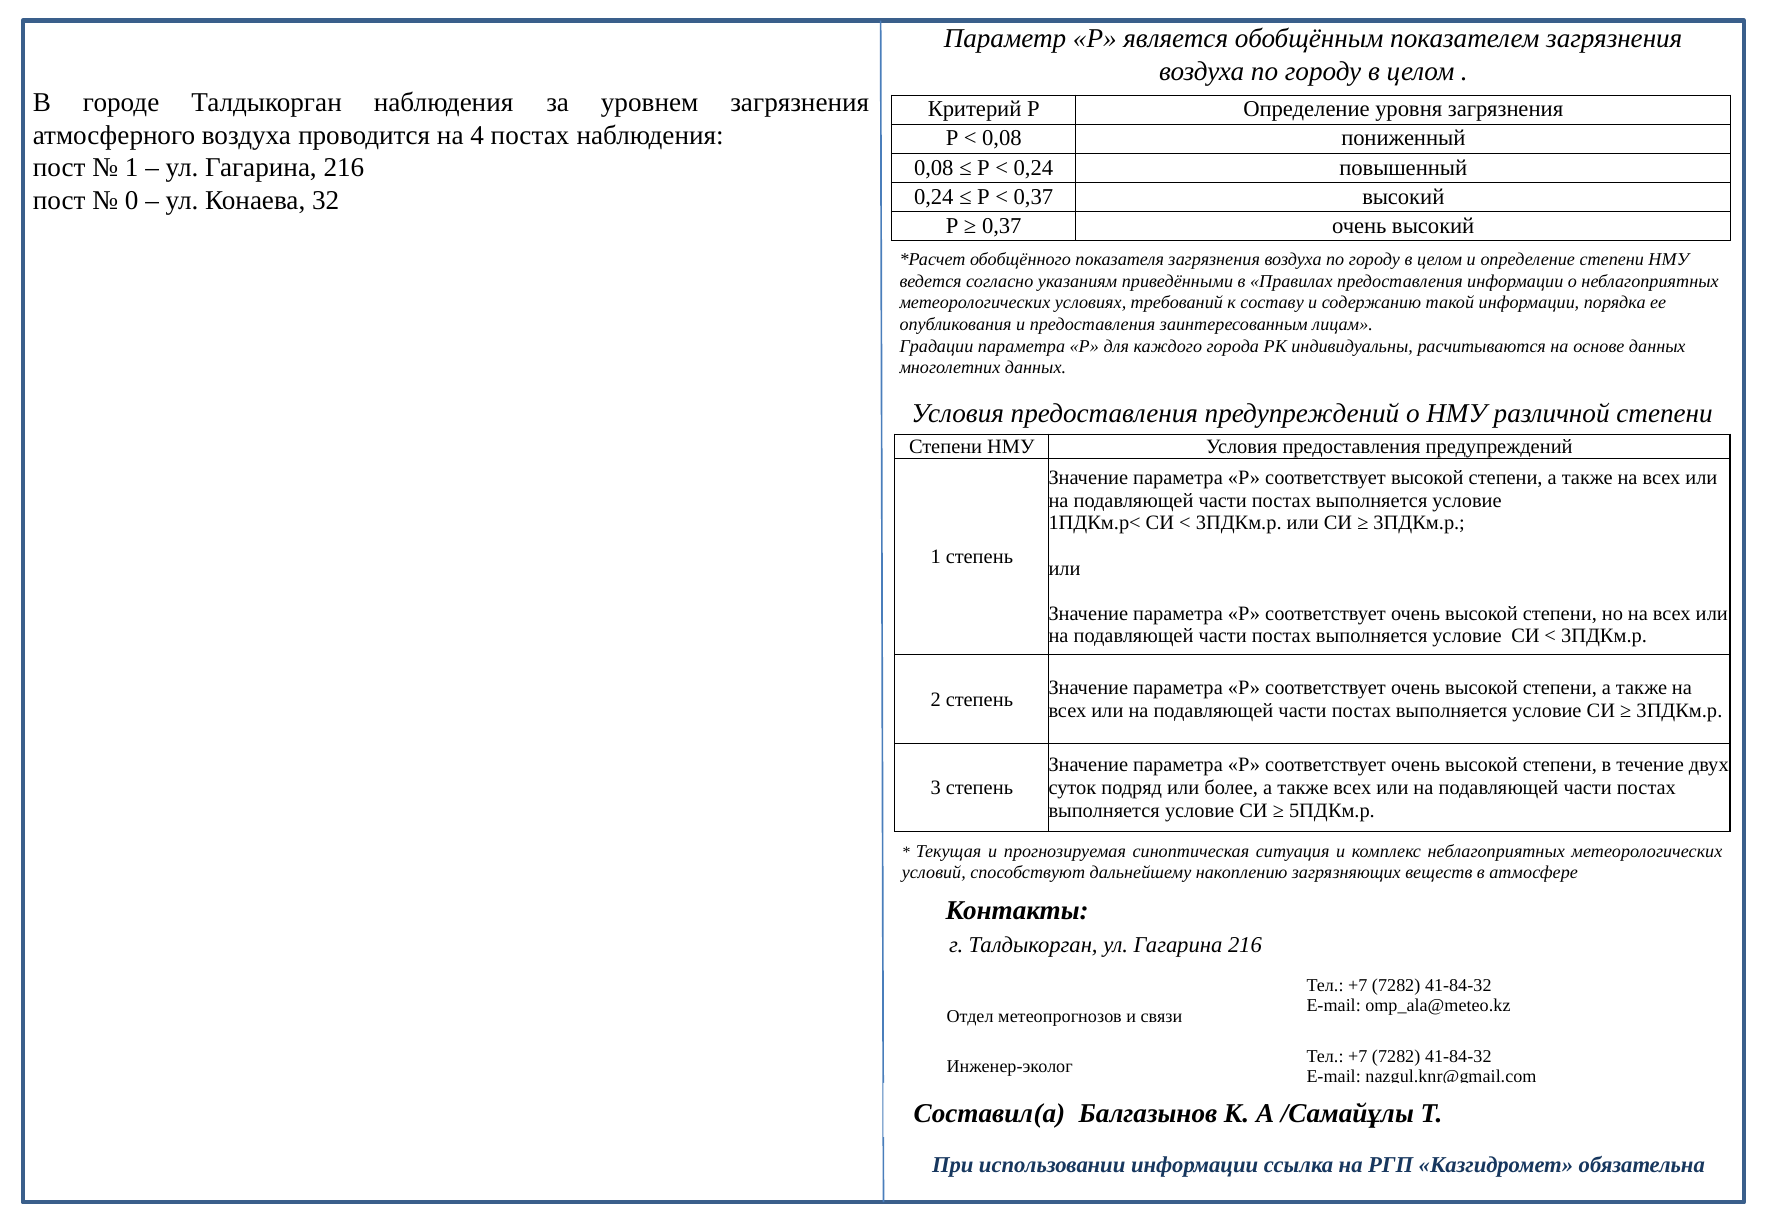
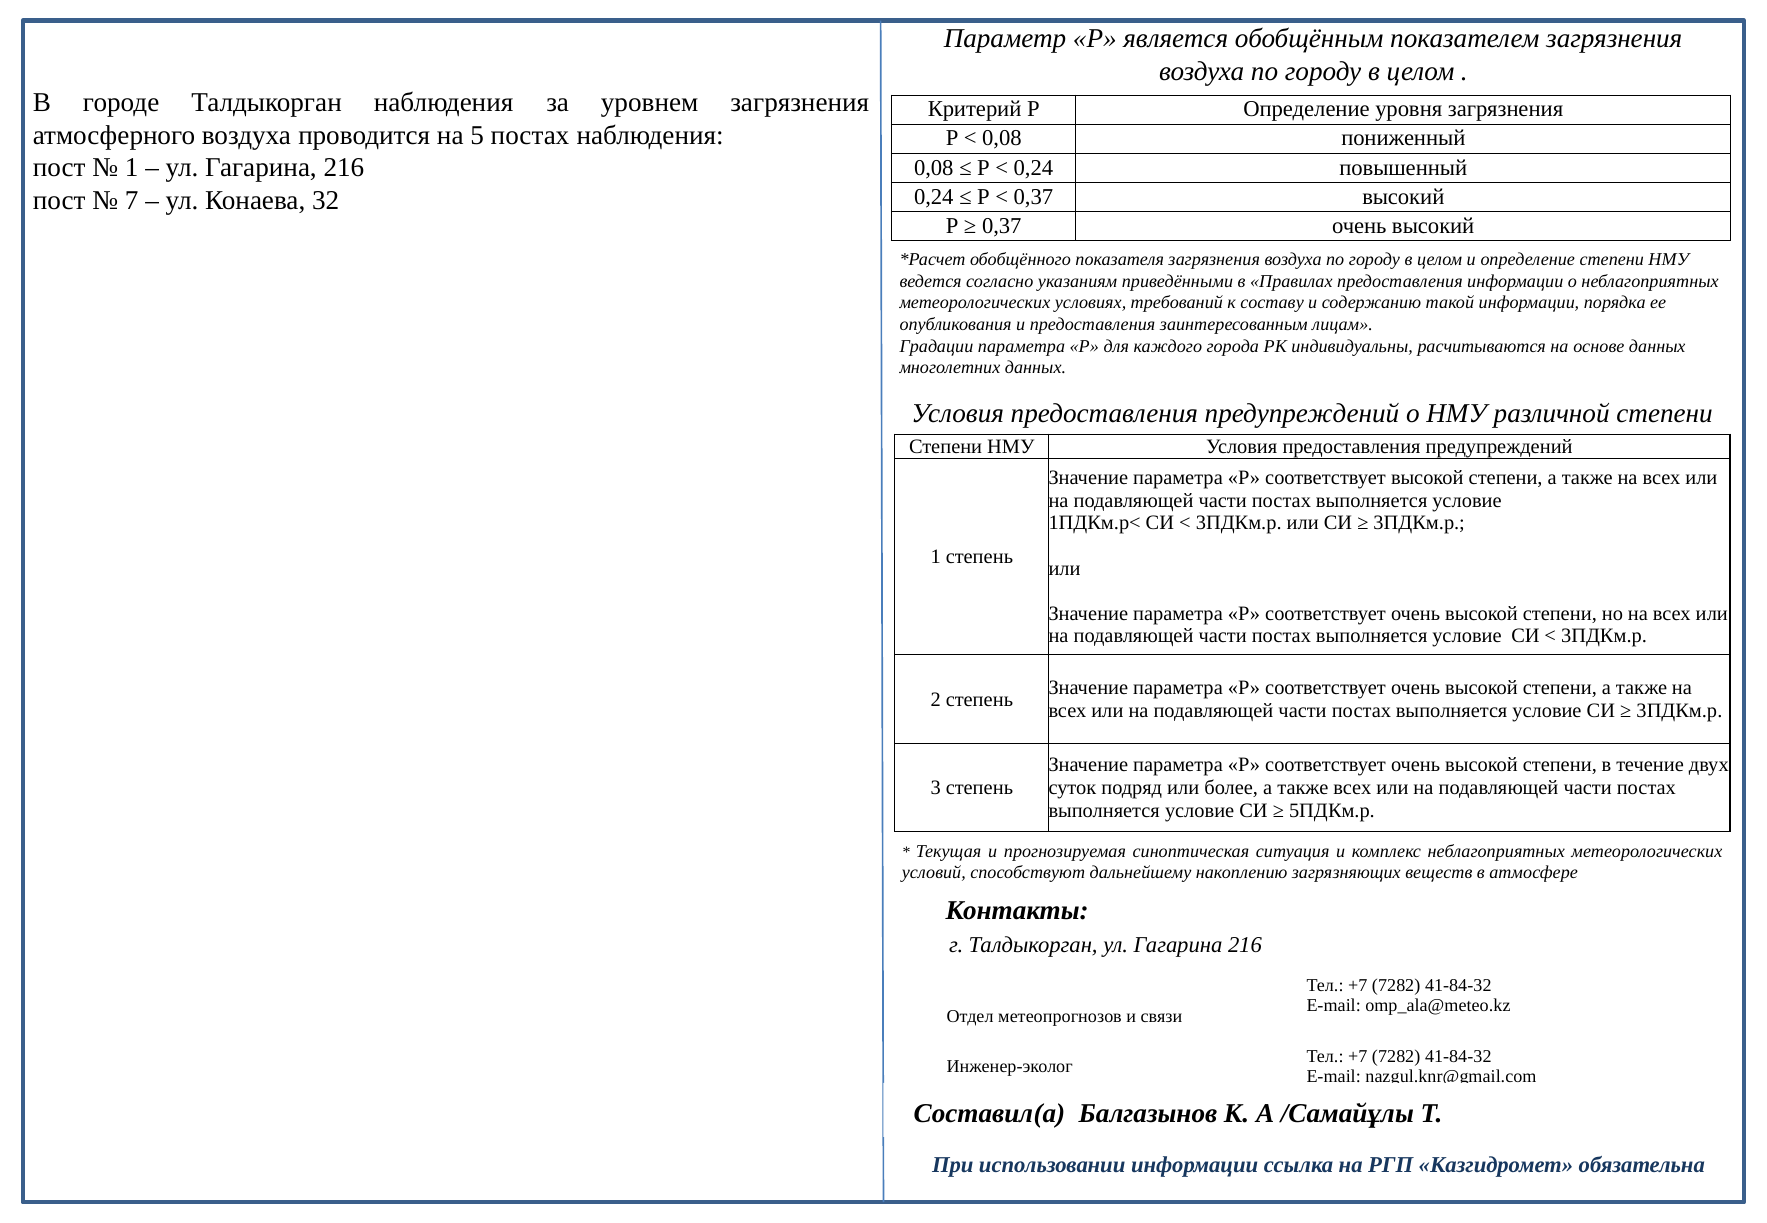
4: 4 -> 5 (477, 135)
0: 0 -> 7 (132, 201)
